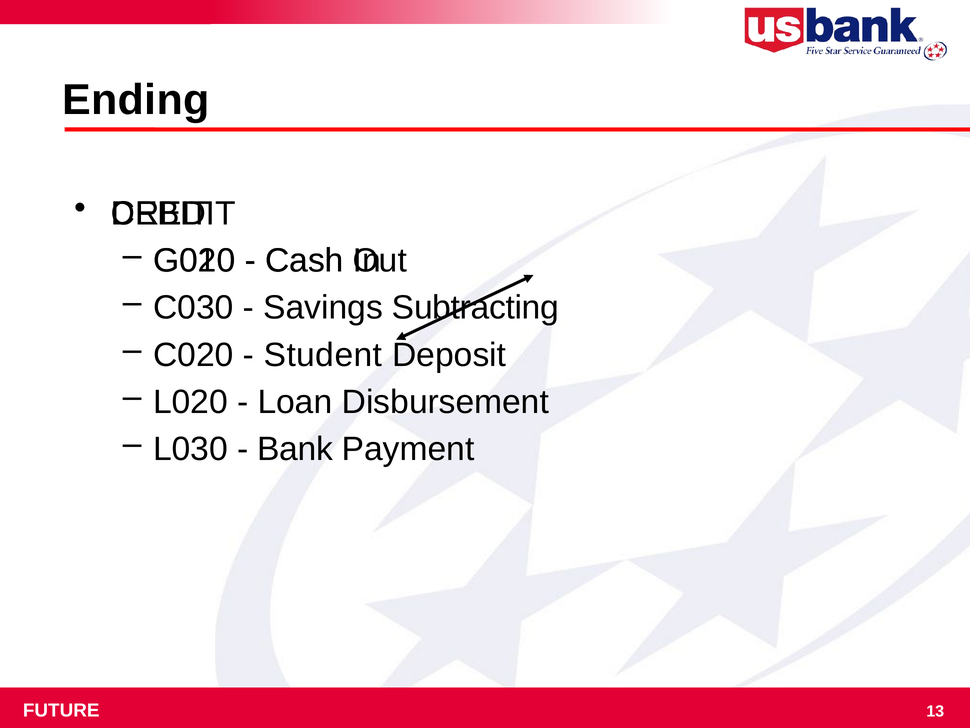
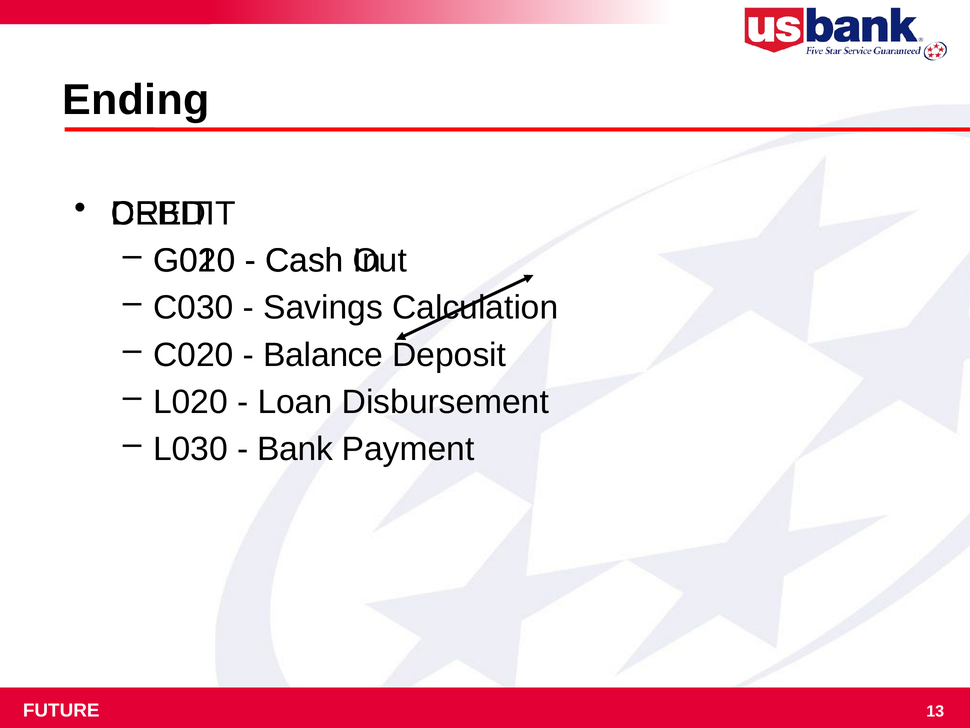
Subtracting: Subtracting -> Calculation (475, 308)
Student: Student -> Balance (323, 355)
